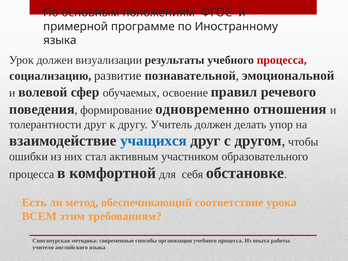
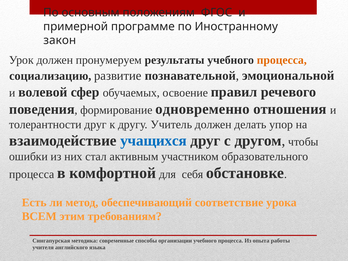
языка: языка -> закон (60, 40)
визуализации: визуализации -> пронумеруем (109, 60)
процесса colour: red -> orange (282, 60)
